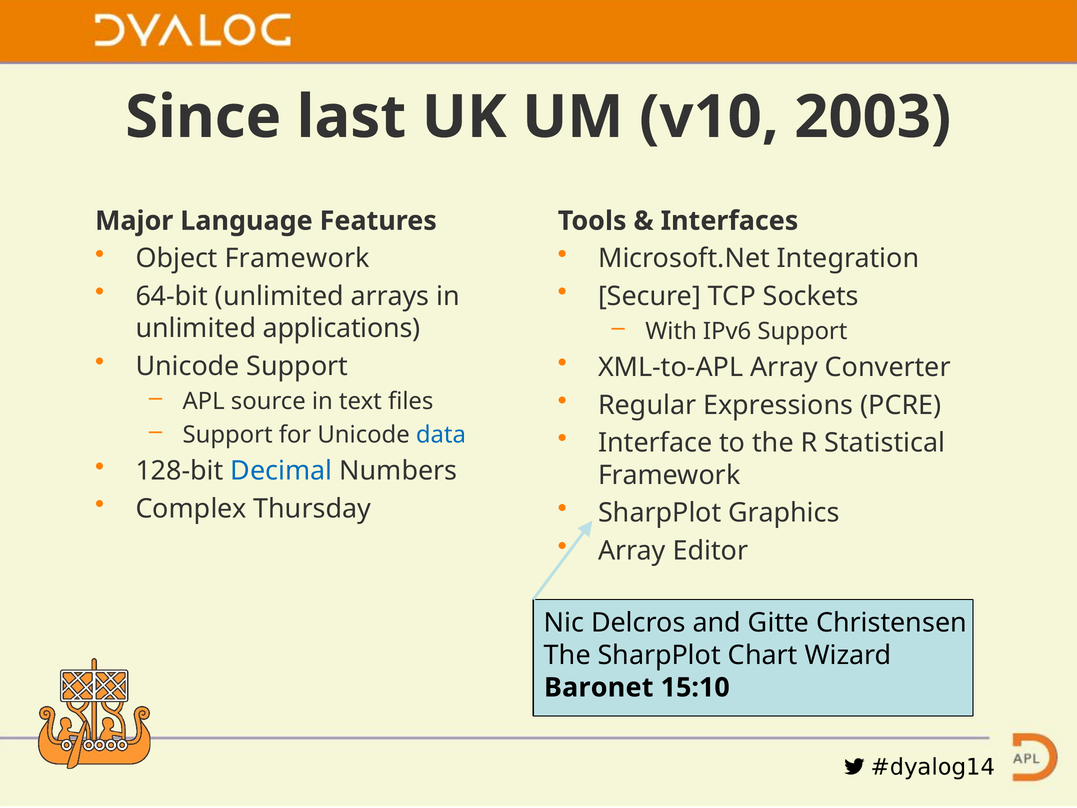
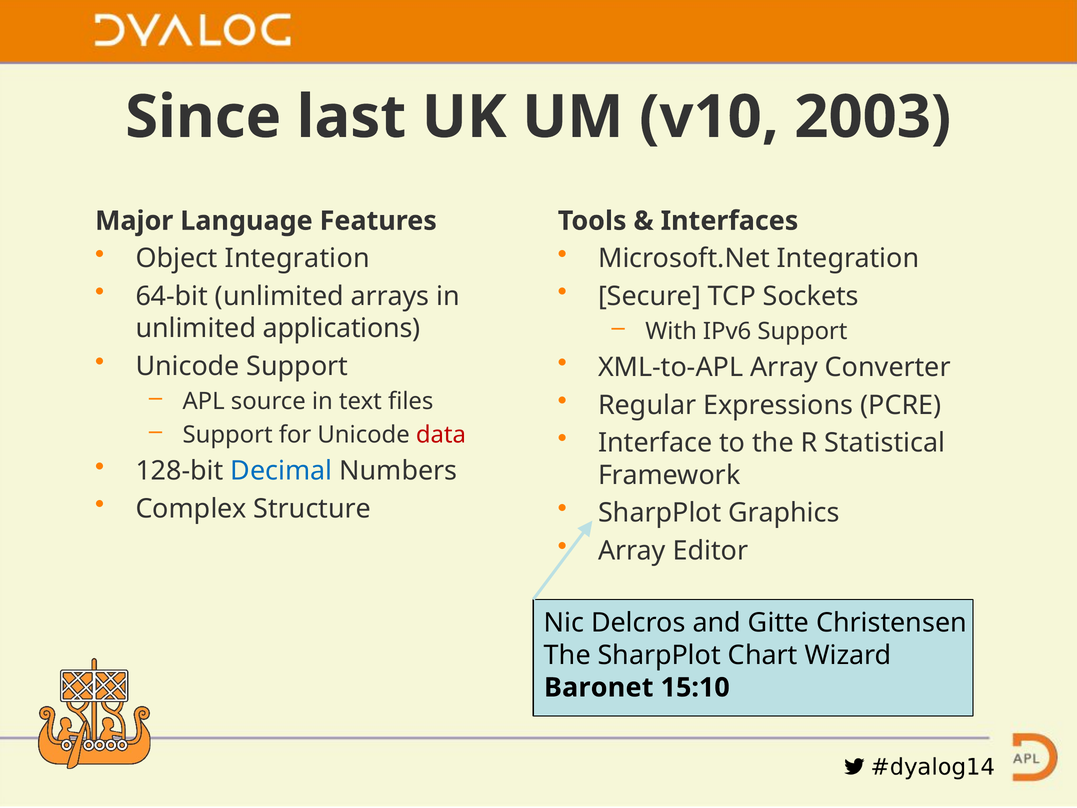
Object Framework: Framework -> Integration (297, 258)
data colour: blue -> red (441, 435)
Thursday: Thursday -> Structure (312, 509)
